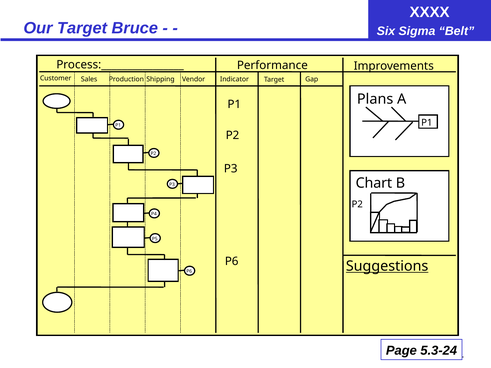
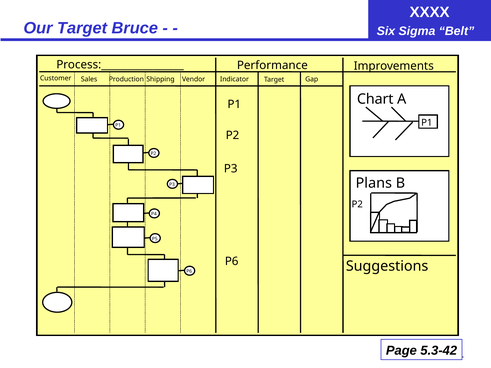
Plans: Plans -> Chart (375, 99)
Chart: Chart -> Plans (374, 183)
Suggestions underline: present -> none (387, 266)
5.3-24: 5.3-24 -> 5.3-42 (439, 351)
